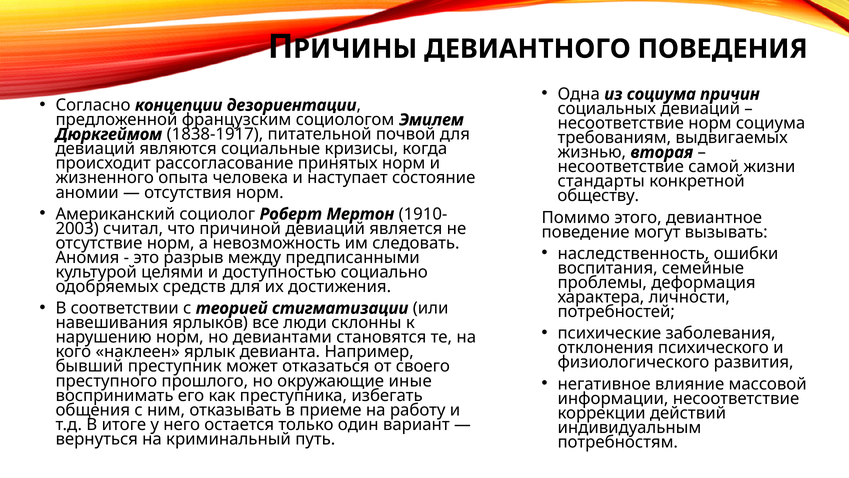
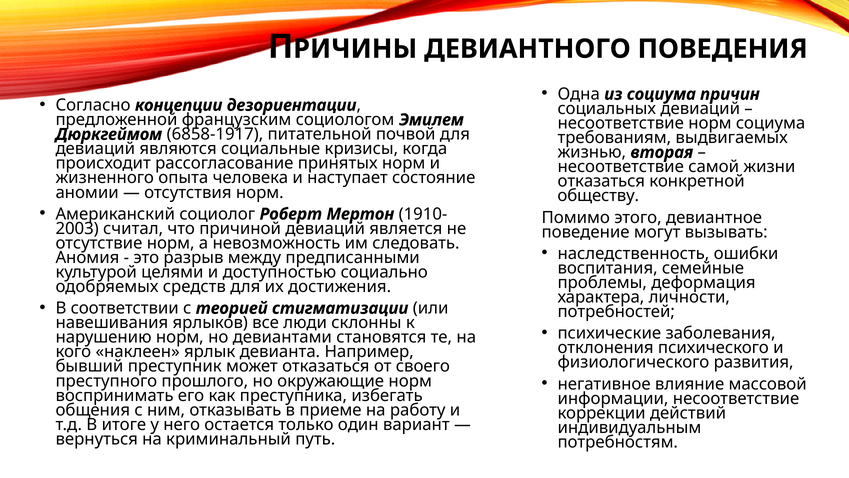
1838-1917: 1838-1917 -> 6858-1917 (215, 134)
стандарты: стандарты -> отказаться (601, 181)
окружающие иные: иные -> норм (410, 381)
